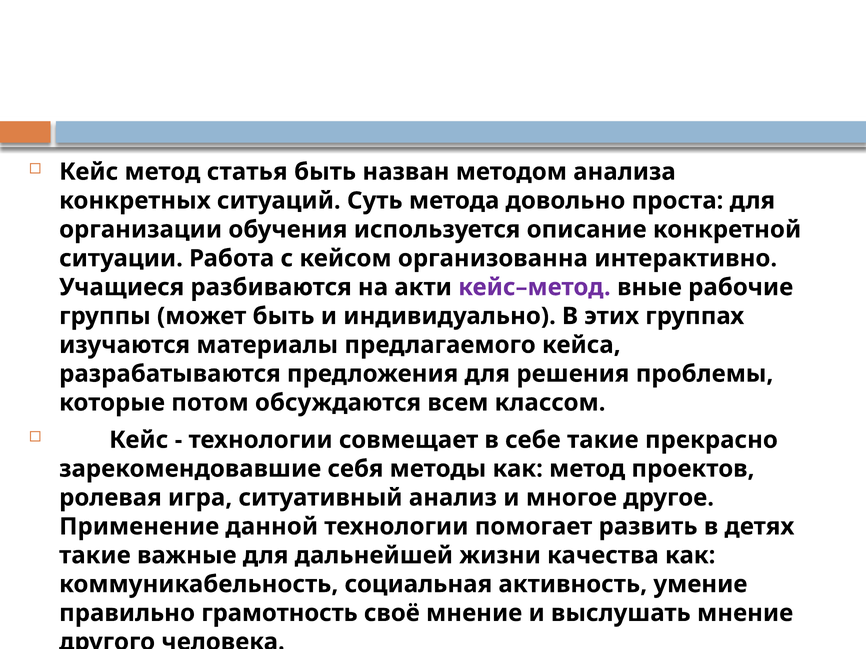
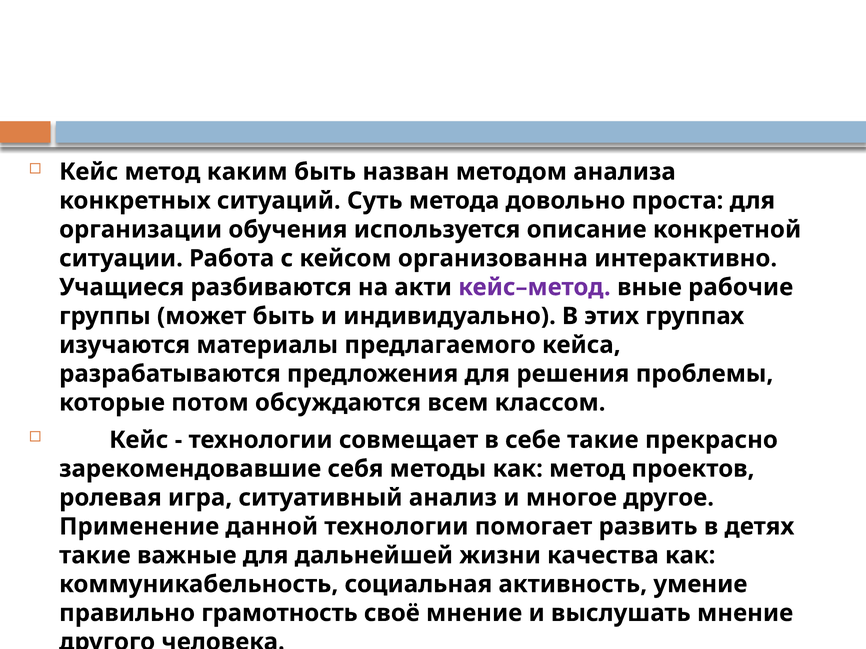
статья: статья -> каким (247, 172)
